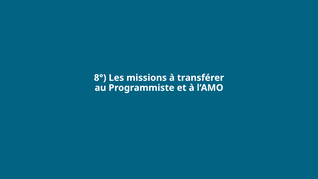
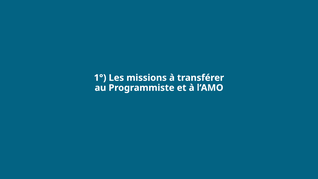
8°: 8° -> 1° (100, 78)
